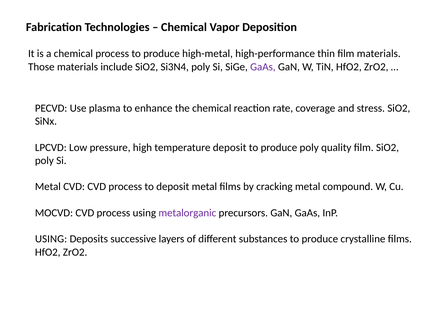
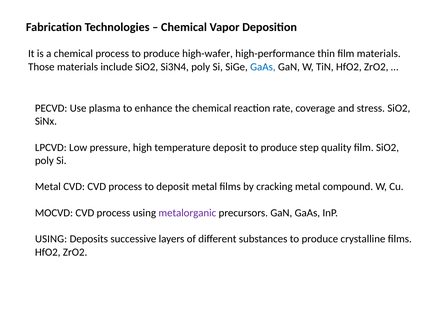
high-metal: high-metal -> high-wafer (208, 54)
GaAs colour: purple -> blue (263, 67)
produce poly: poly -> step (309, 147)
